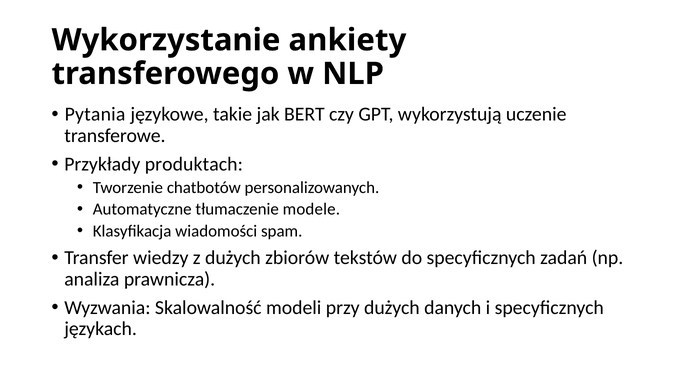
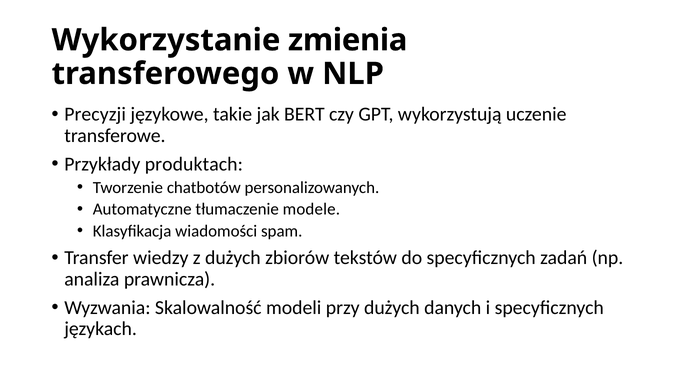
ankiety: ankiety -> zmienia (348, 40)
Pytania: Pytania -> Precyzji (95, 114)
